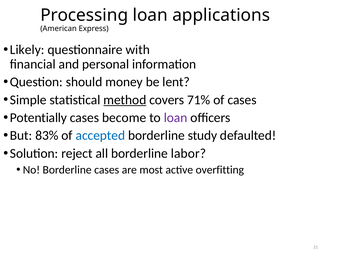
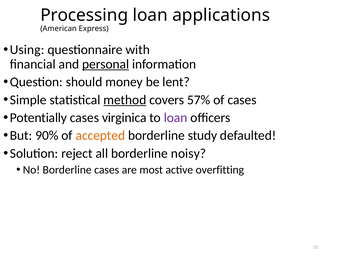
Likely: Likely -> Using (27, 50)
personal underline: none -> present (106, 64)
71%: 71% -> 57% (199, 100)
become: become -> virginica (124, 118)
83%: 83% -> 90% (47, 135)
accepted colour: blue -> orange (100, 135)
labor: labor -> noisy (189, 153)
